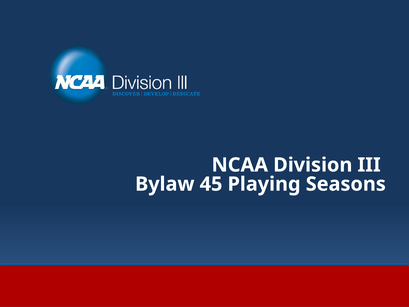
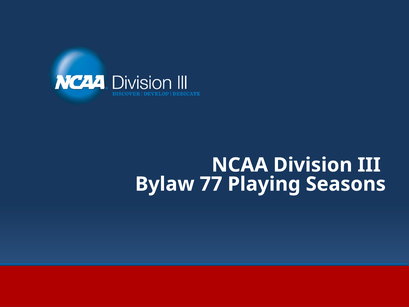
45: 45 -> 77 (211, 184)
